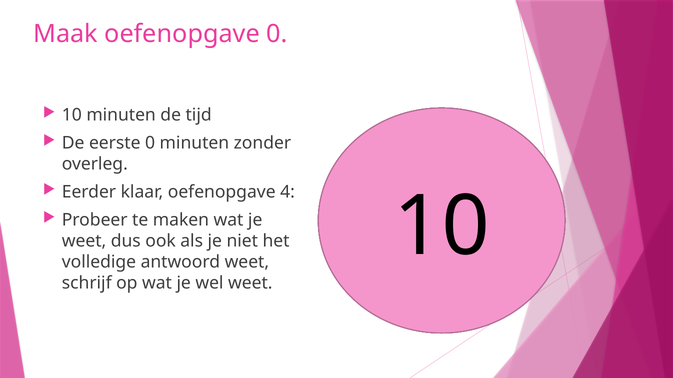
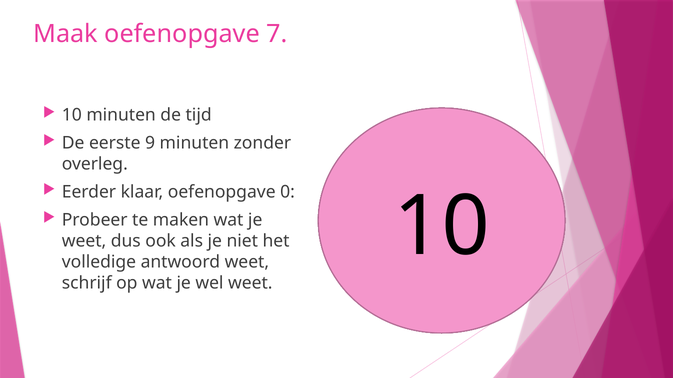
oefenopgave 0: 0 -> 7 (277, 34)
eerste 0: 0 -> 9 (150, 143)
4: 4 -> 0 (288, 192)
